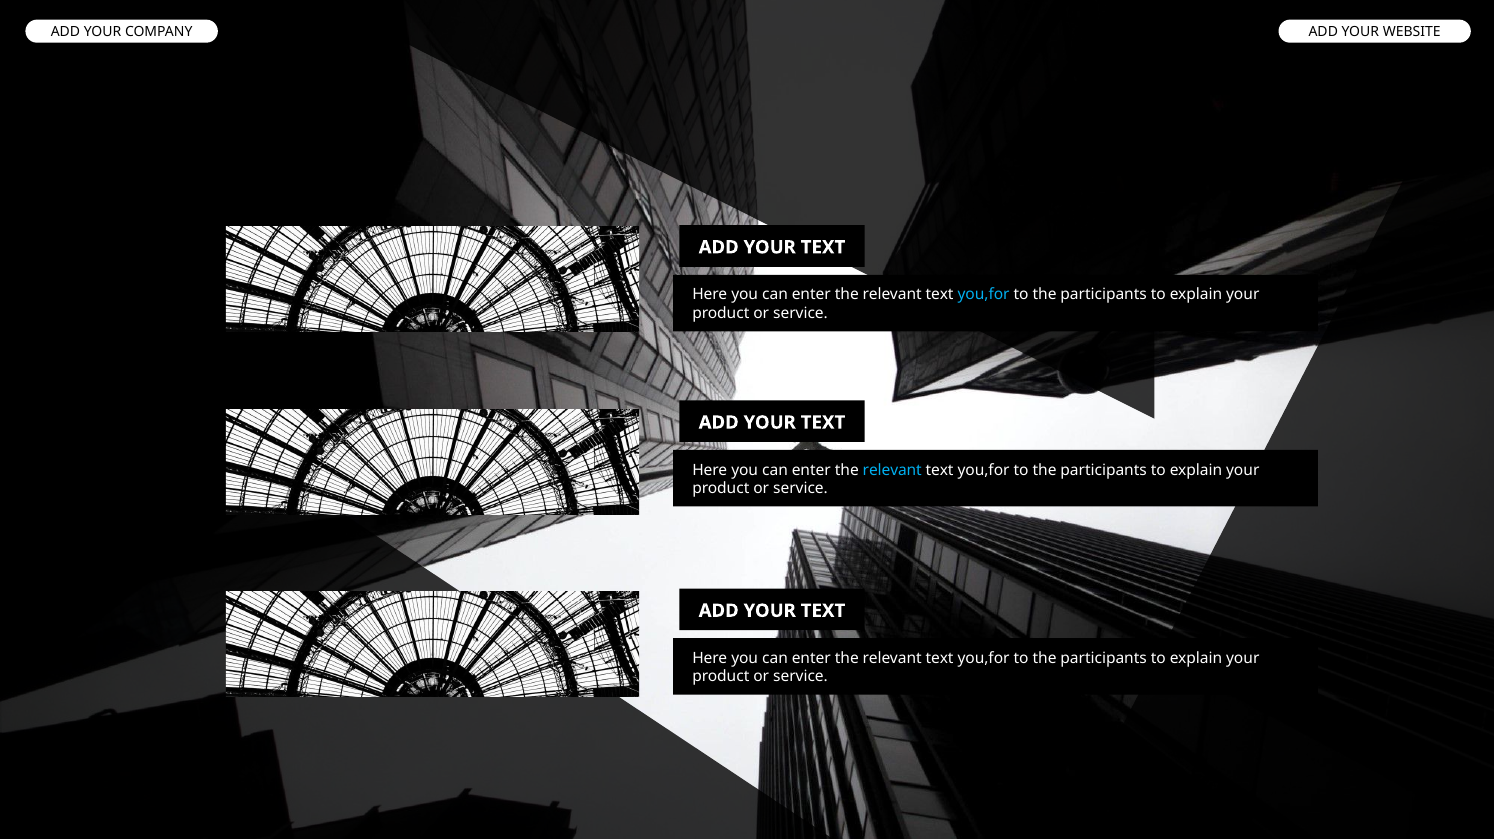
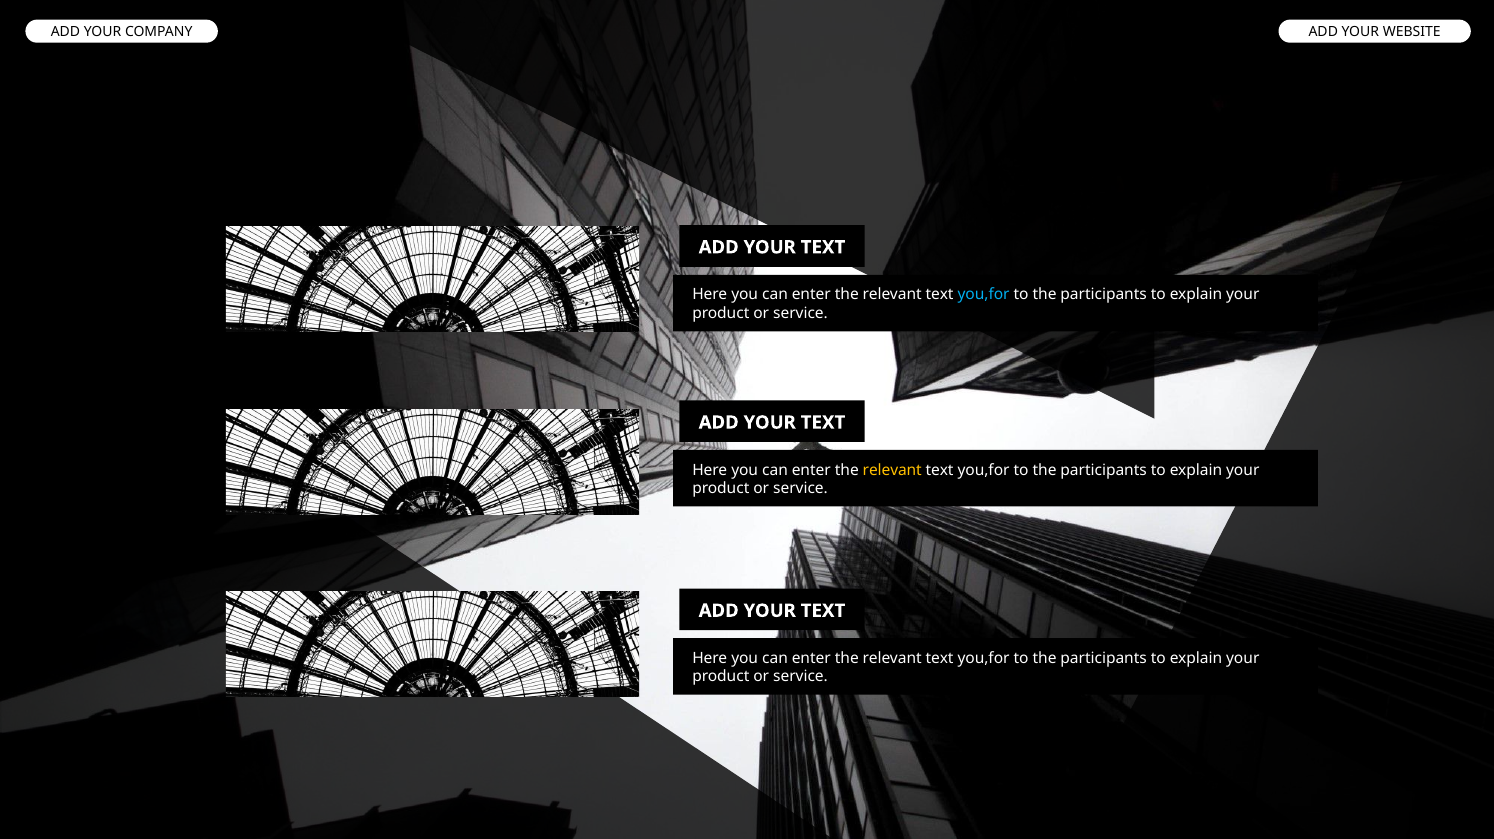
relevant colour: light blue -> yellow (892, 470)
